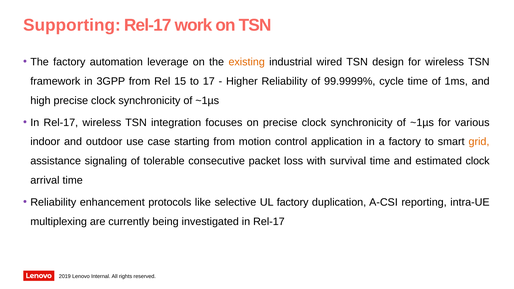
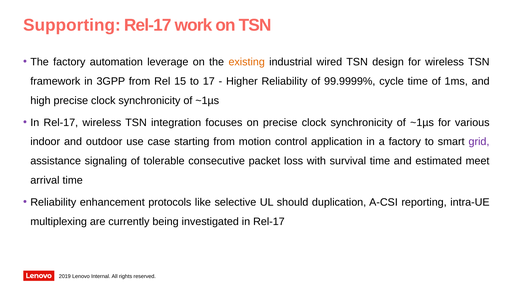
grid colour: orange -> purple (479, 142)
estimated clock: clock -> meet (478, 161)
UL factory: factory -> should (293, 202)
